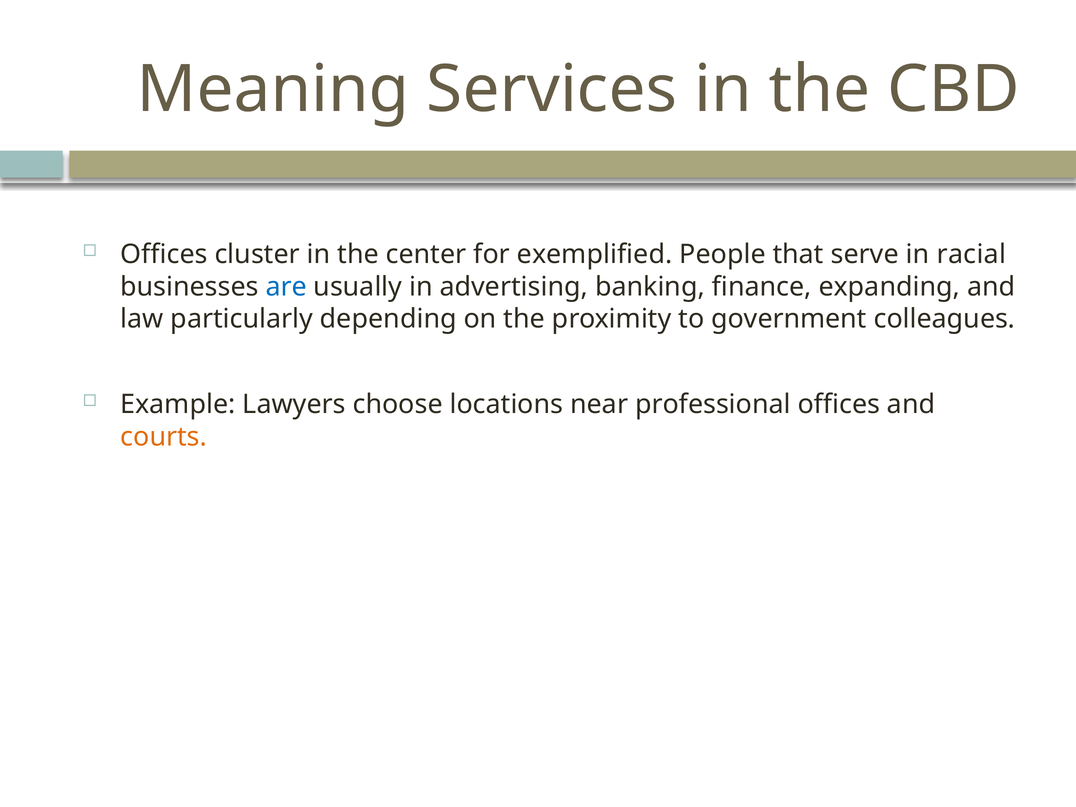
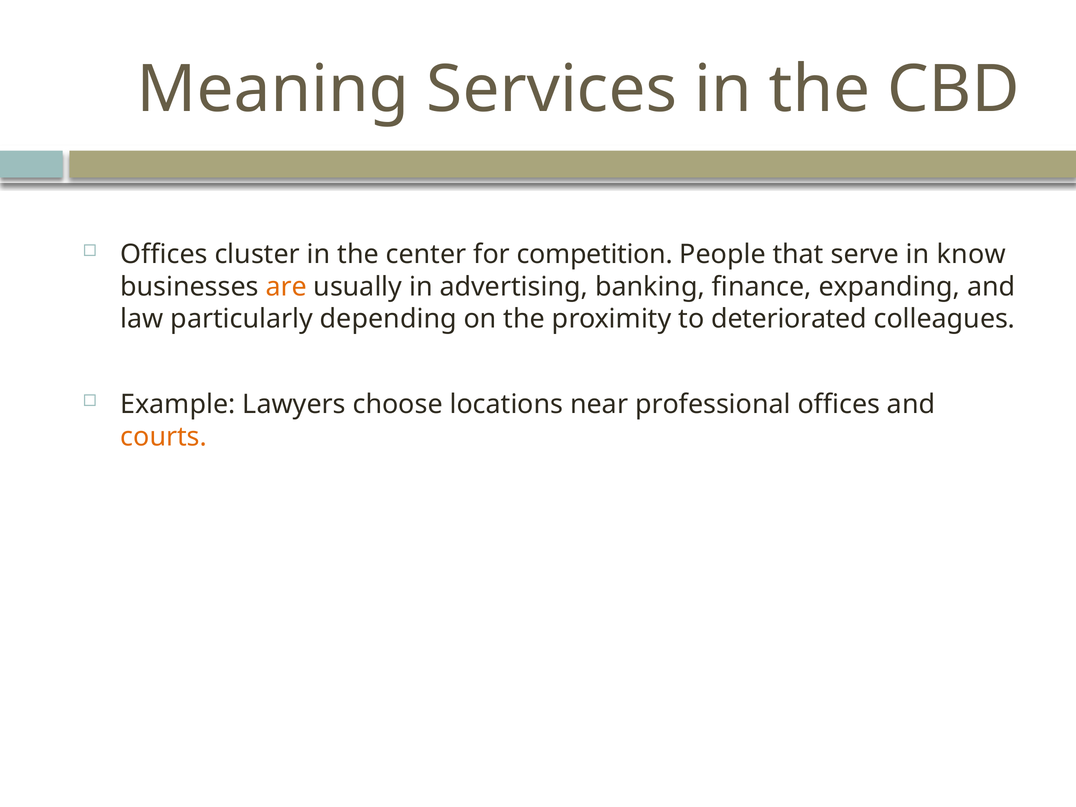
exemplified: exemplified -> competition (595, 254)
racial: racial -> know (971, 254)
are colour: blue -> orange (286, 287)
government: government -> deteriorated (789, 319)
